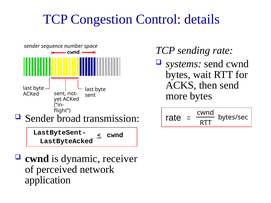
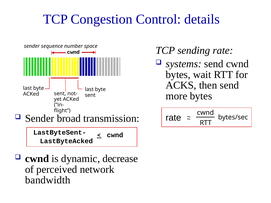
receiver: receiver -> decrease (120, 159)
application: application -> bandwidth (48, 180)
